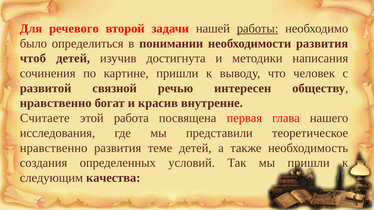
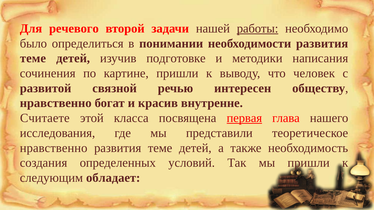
чтоб: чтоб -> теме (33, 58)
достигнута: достигнута -> подготовке (176, 58)
работа: работа -> класса (131, 118)
первая underline: none -> present (244, 118)
качества: качества -> обладает (113, 178)
